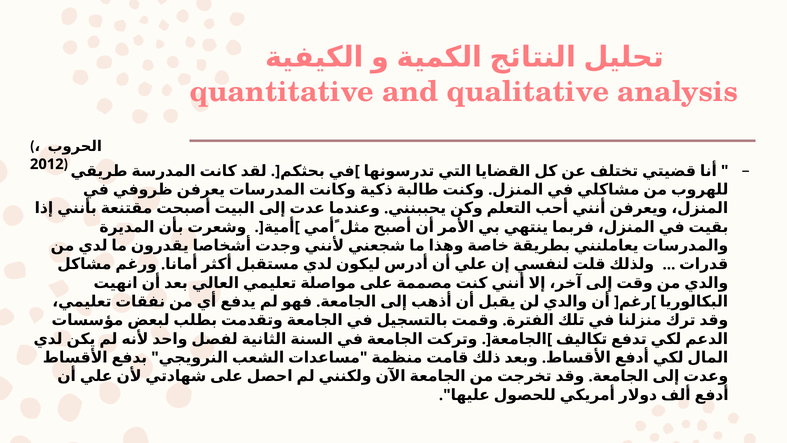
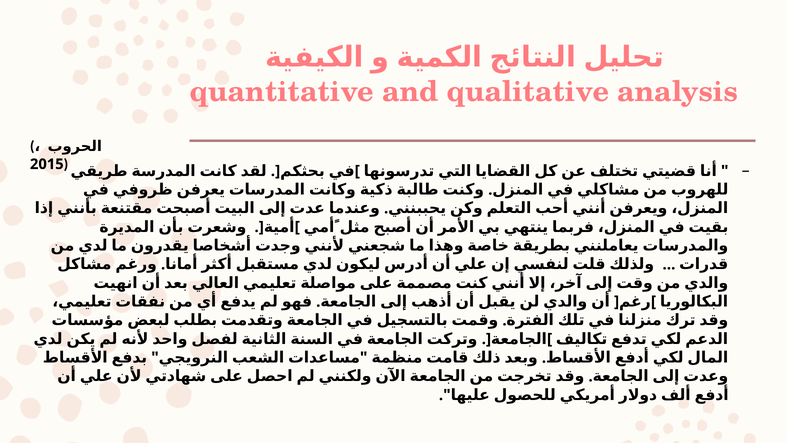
2012: 2012 -> 2015 (47, 164)
